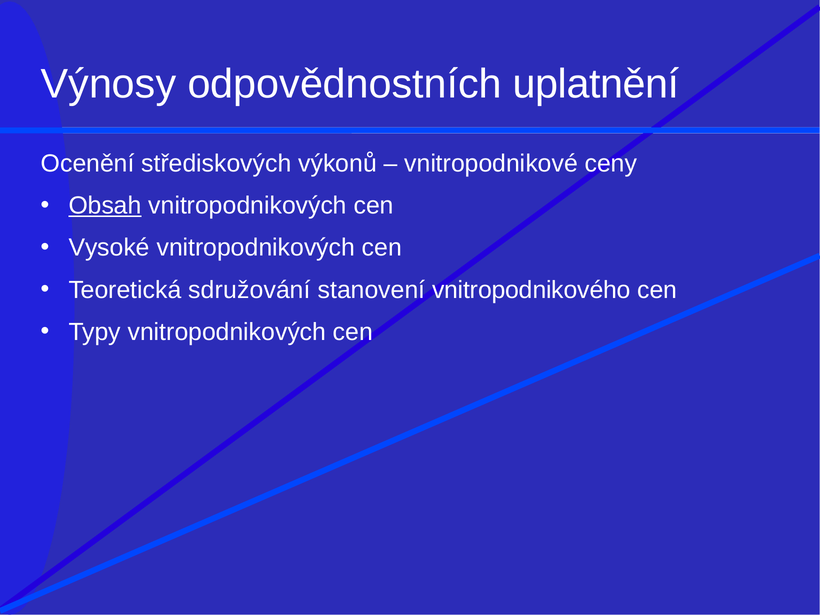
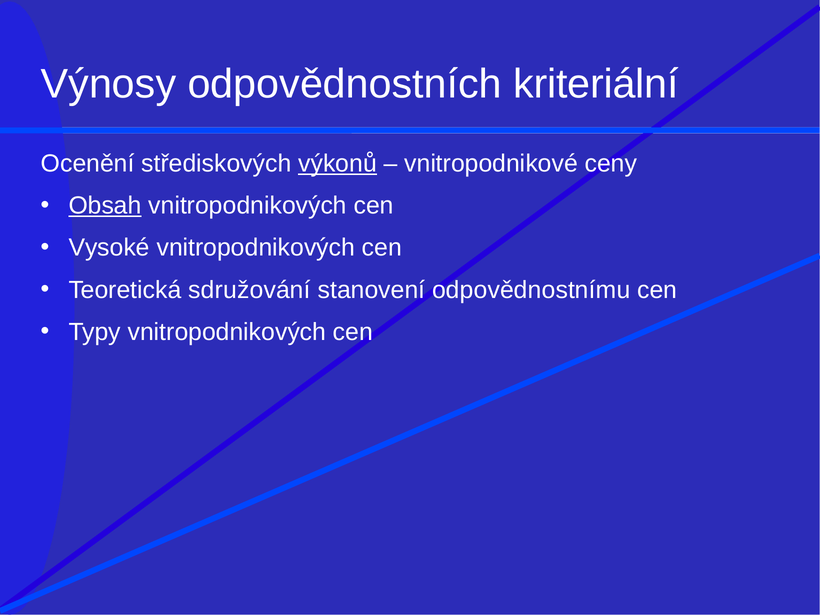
uplatnění: uplatnění -> kriteriální (596, 84)
výkonů underline: none -> present (337, 164)
vnitropodnikového: vnitropodnikového -> odpovědnostnímu (531, 290)
